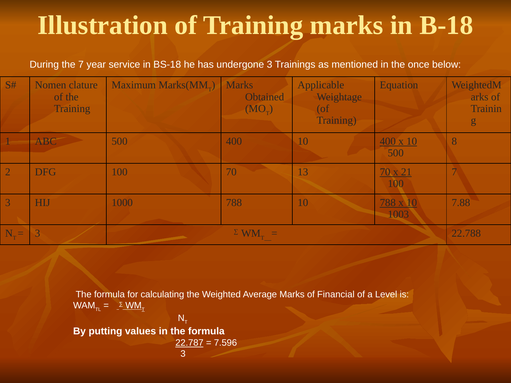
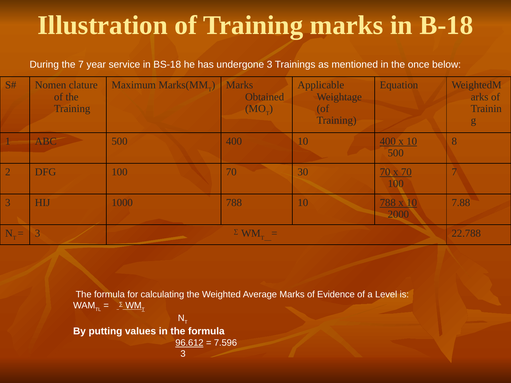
13: 13 -> 30 (303, 172)
x 21: 21 -> 70 (406, 172)
1003: 1003 -> 2000 (398, 214)
Financial: Financial -> Evidence (336, 295)
22.787: 22.787 -> 96.612 (189, 343)
